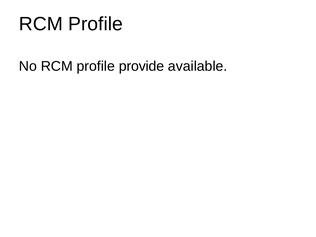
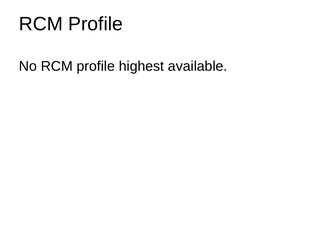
provide: provide -> highest (141, 66)
